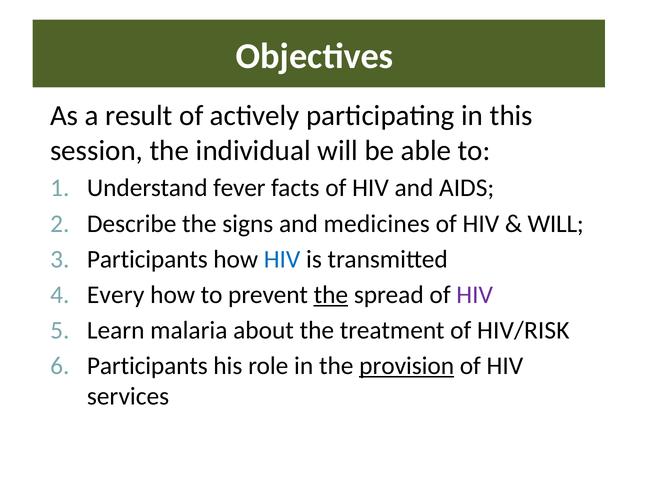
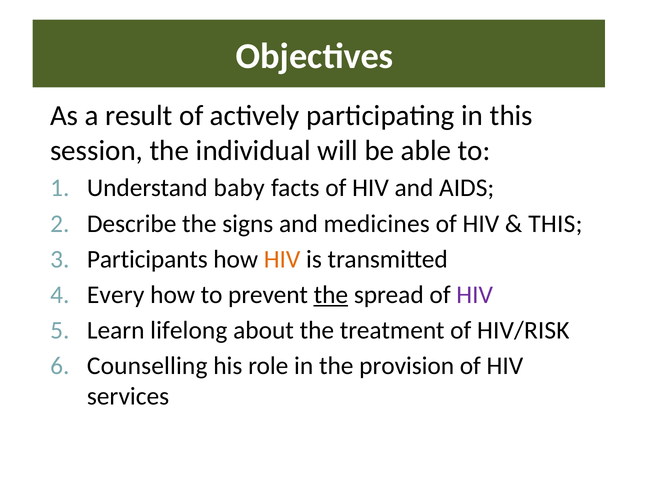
fever: fever -> baby (239, 188)
WILL: WILL -> THIS (555, 223)
HIV colour: blue -> orange (282, 259)
malaria: malaria -> lifelong (189, 330)
Participants: Participants -> Counselling (147, 366)
provision underline: present -> none (407, 366)
